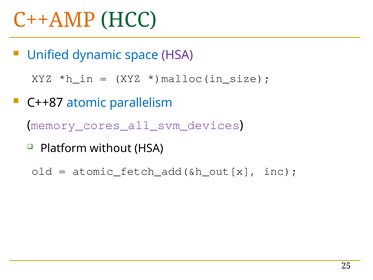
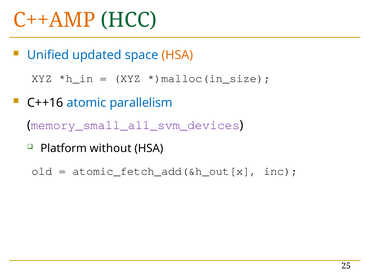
dynamic: dynamic -> updated (97, 55)
HSA colour: purple -> orange (177, 55)
C++87: C++87 -> C++16 (45, 103)
memory_cores_all_svm_devices: memory_cores_all_svm_devices -> memory_small_all_svm_devices (135, 125)
